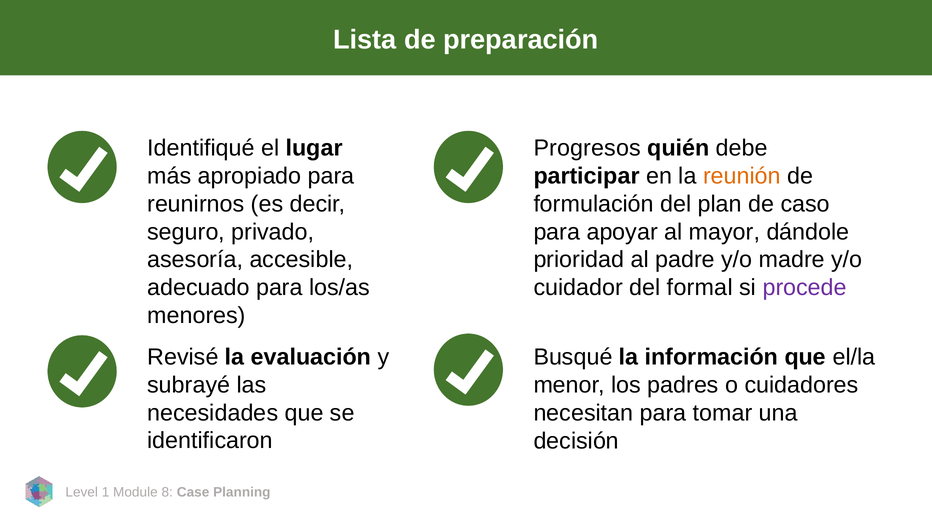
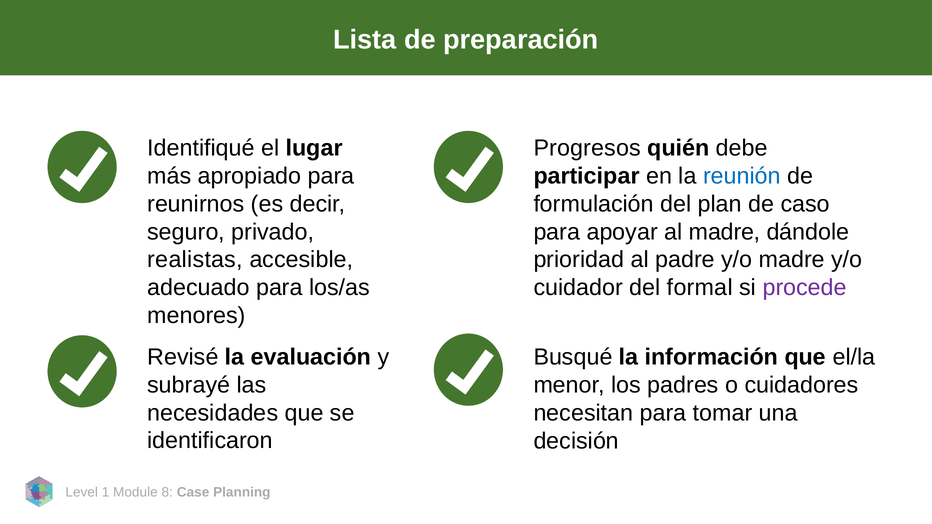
reunión colour: orange -> blue (742, 176)
al mayor: mayor -> madre (725, 232)
asesoría: asesoría -> realistas (195, 260)
